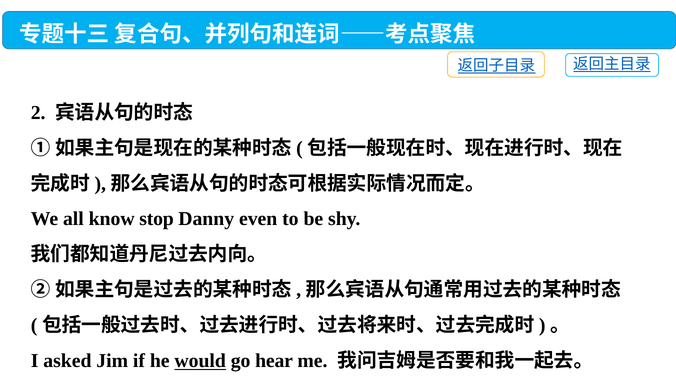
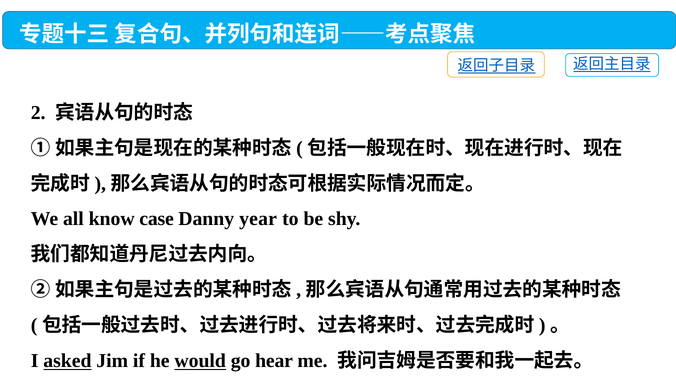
stop: stop -> case (157, 219)
even: even -> year (258, 219)
asked underline: none -> present (67, 361)
